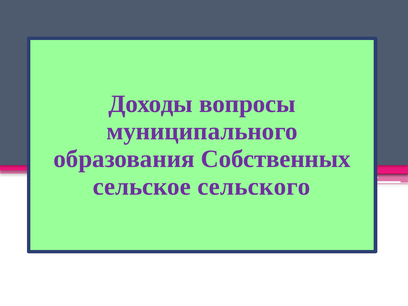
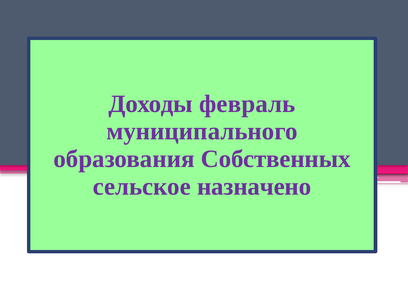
вопросы: вопросы -> февраль (247, 104)
сельского: сельского -> назначено (254, 187)
